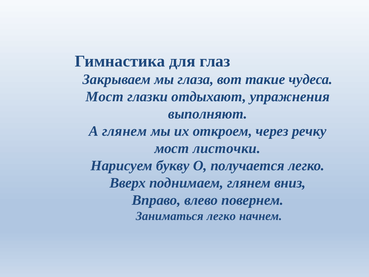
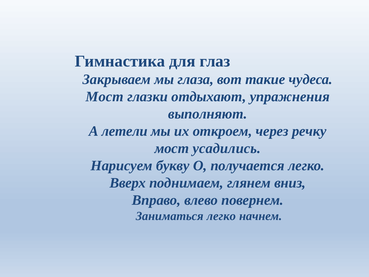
А глянем: глянем -> летели (125, 131)
листочки: листочки -> усадились (227, 148)
